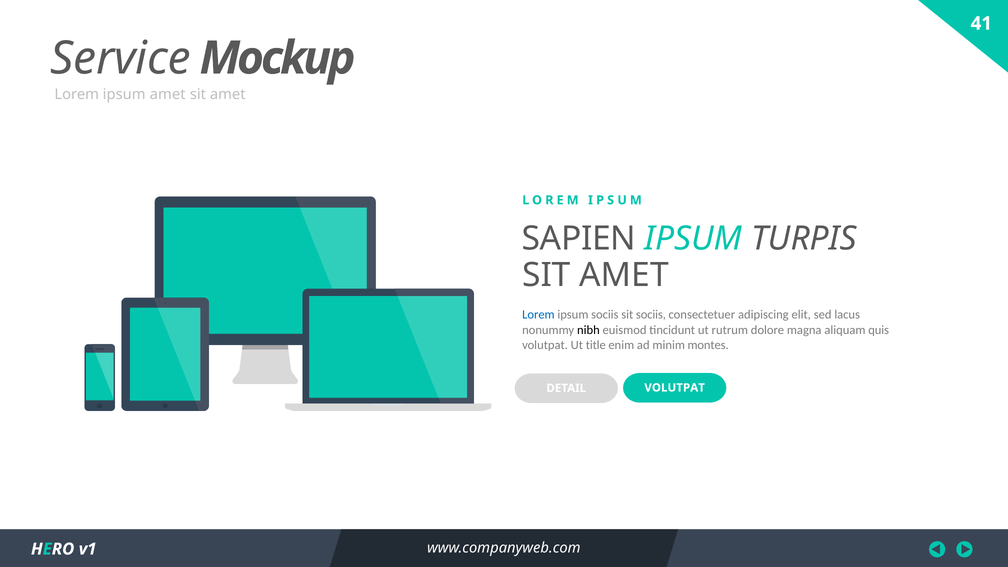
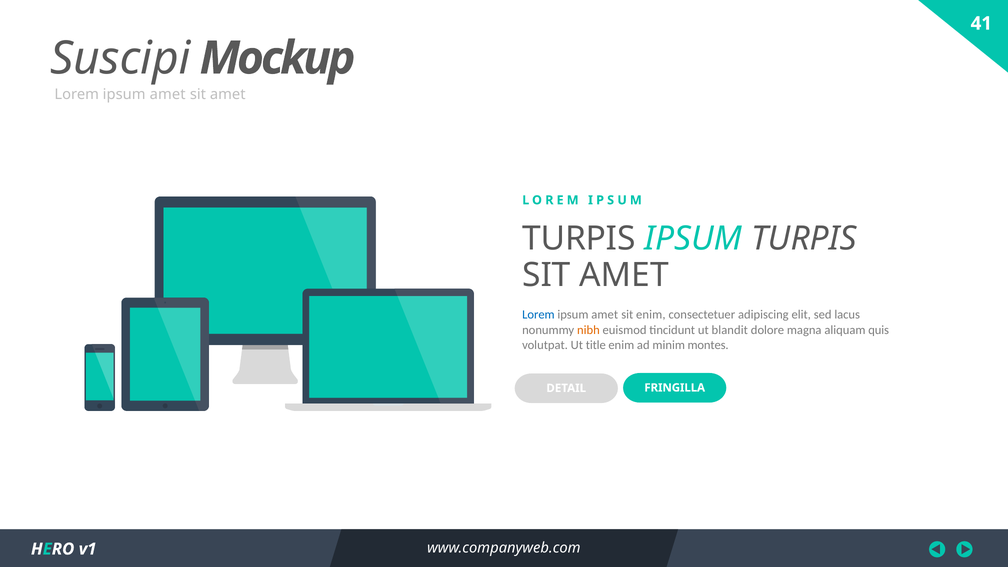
Service: Service -> Suscipi (120, 58)
SAPIEN: SAPIEN -> TURPIS (579, 239)
sociis: sociis -> amet (605, 315)
sit sociis: sociis -> enim (651, 315)
nibh colour: black -> orange (588, 330)
rutrum: rutrum -> blandit (730, 330)
DETAIL VOLUTPAT: VOLUTPAT -> FRINGILLA (675, 388)
